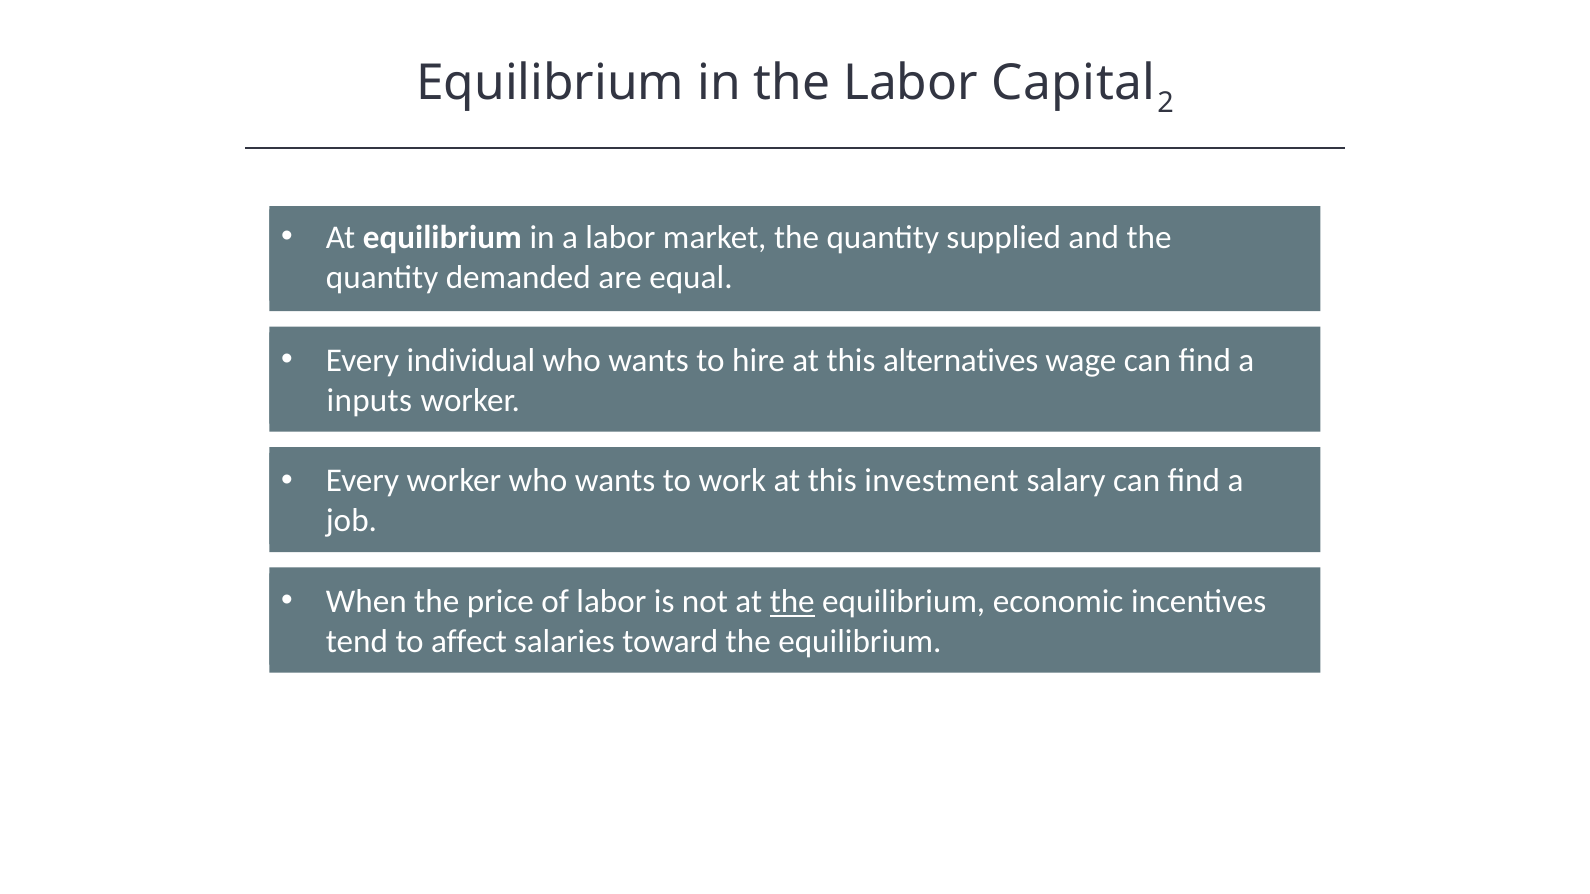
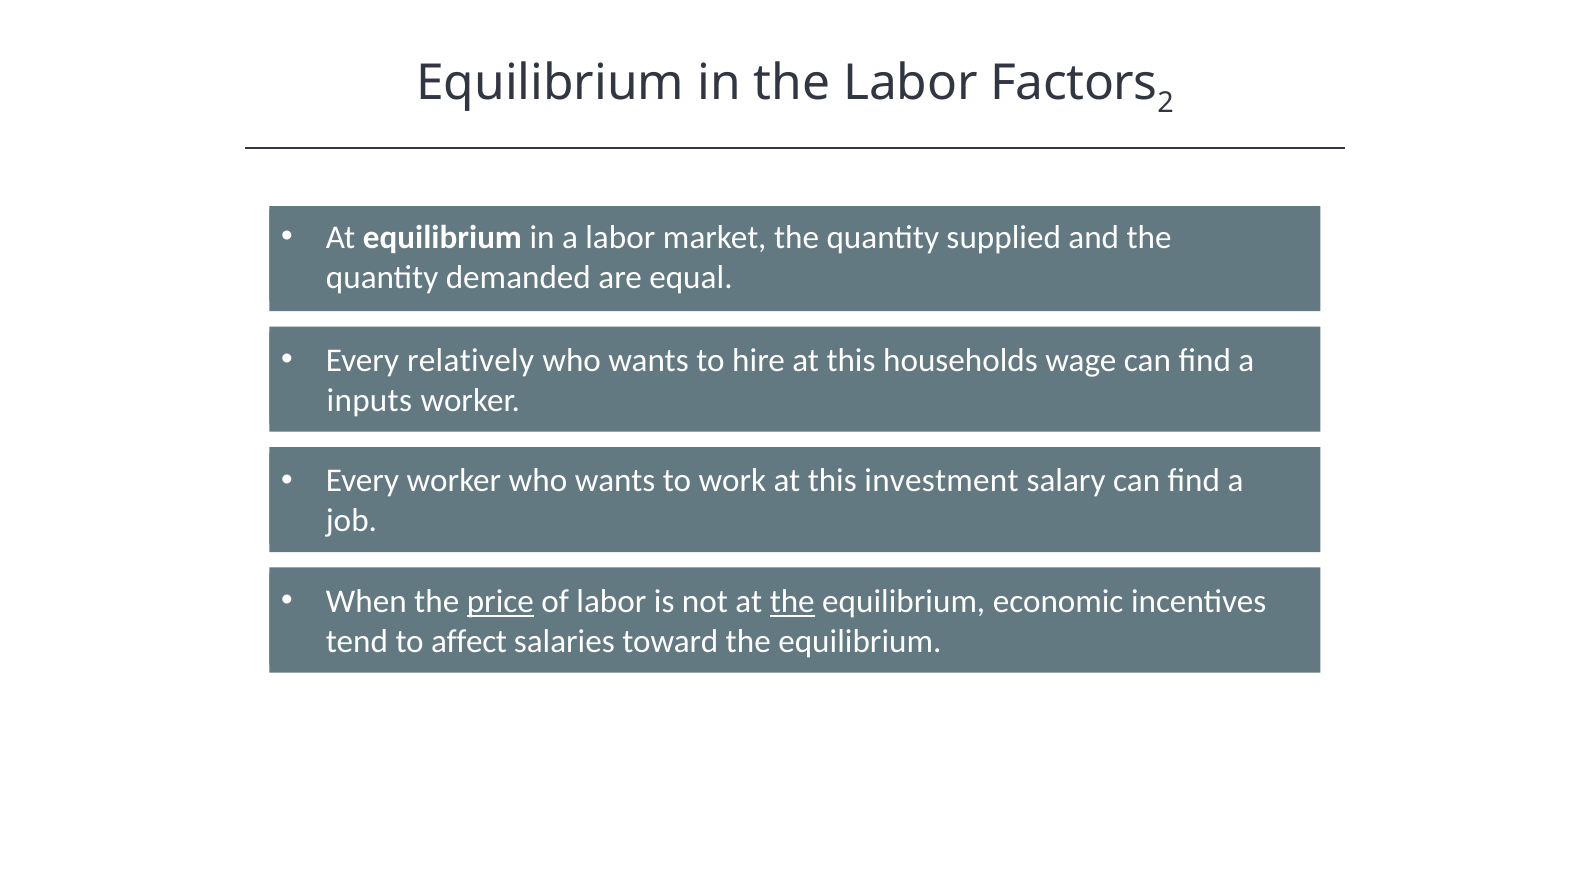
Capital: Capital -> Factors (1074, 83)
individual: individual -> relatively (471, 361)
alternatives: alternatives -> households (960, 361)
price underline: none -> present (500, 602)
